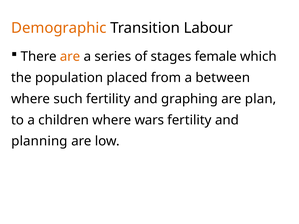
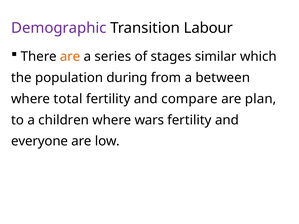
Demographic colour: orange -> purple (59, 28)
female: female -> similar (216, 57)
placed: placed -> during (127, 78)
such: such -> total (68, 99)
graphing: graphing -> compare (189, 99)
planning: planning -> everyone (40, 141)
